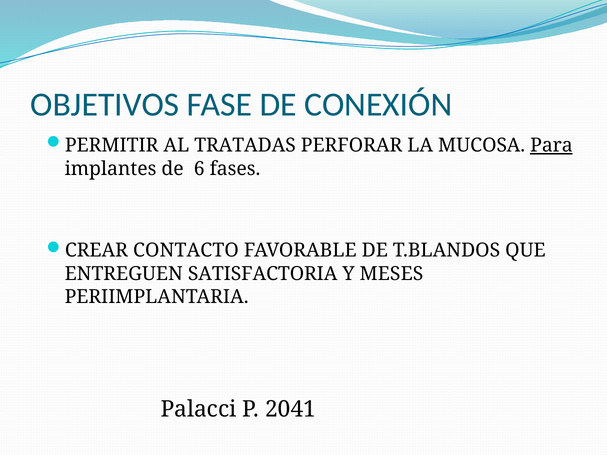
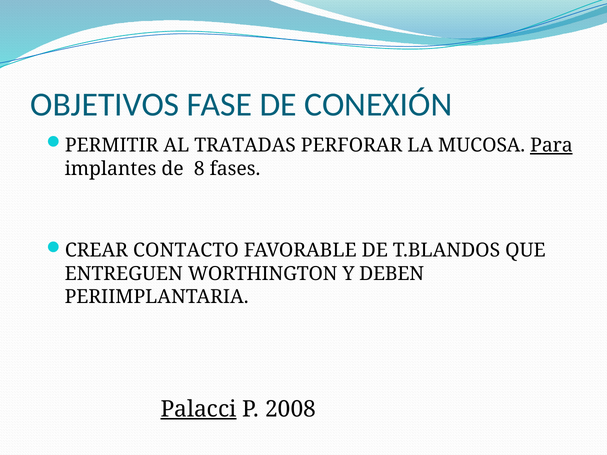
6: 6 -> 8 (199, 169)
SATISFACTORIA: SATISFACTORIA -> WORTHINGTON (263, 274)
MESES: MESES -> DEBEN (392, 274)
Palacci underline: none -> present (199, 409)
2041: 2041 -> 2008 (291, 409)
